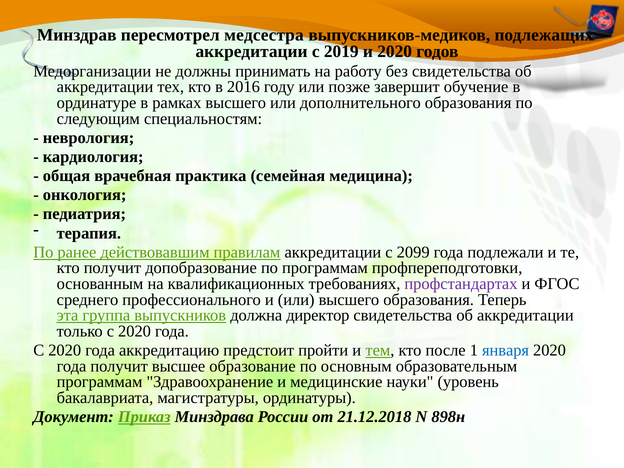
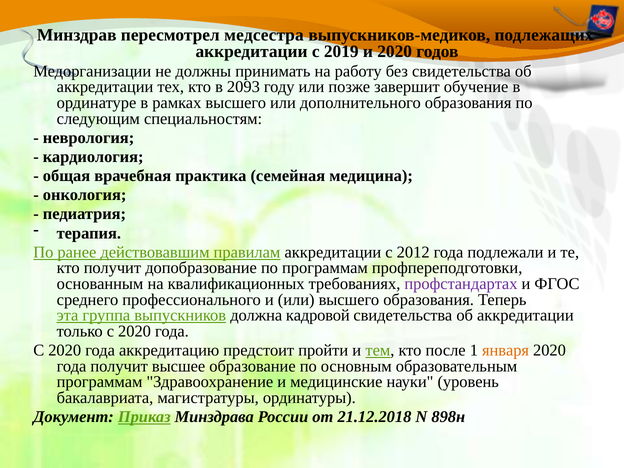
2016: 2016 -> 2093 (243, 87)
2099: 2099 -> 2012 (413, 252)
директор: директор -> кадровой (318, 315)
января colour: blue -> orange (506, 350)
